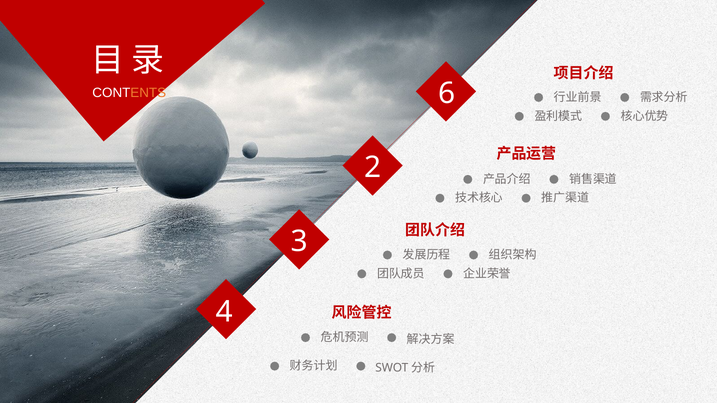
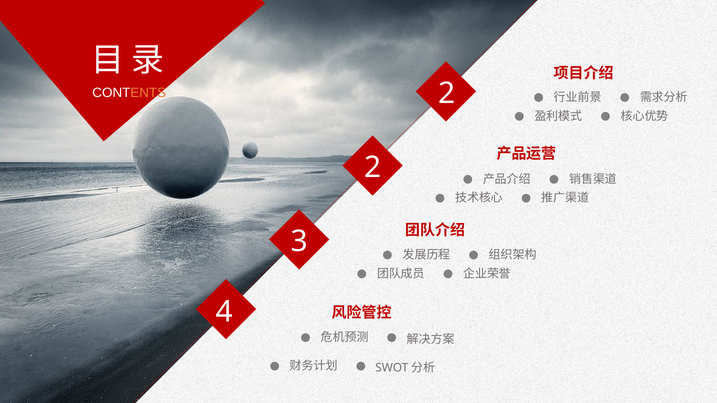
CONTENTS 6: 6 -> 2 (447, 93)
